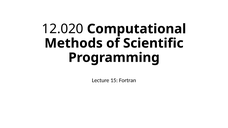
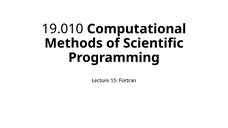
12.020: 12.020 -> 19.010 (63, 29)
